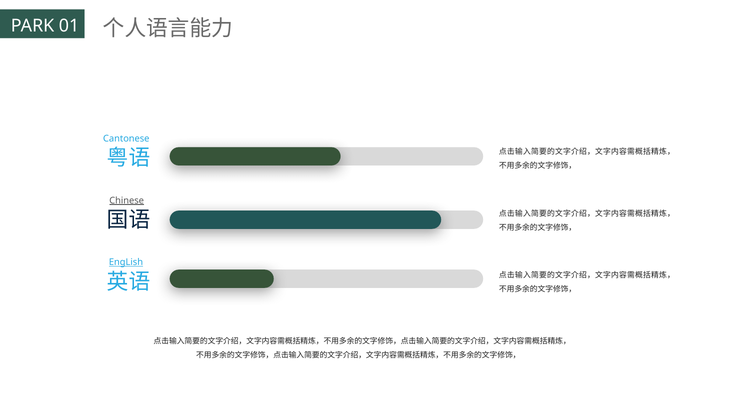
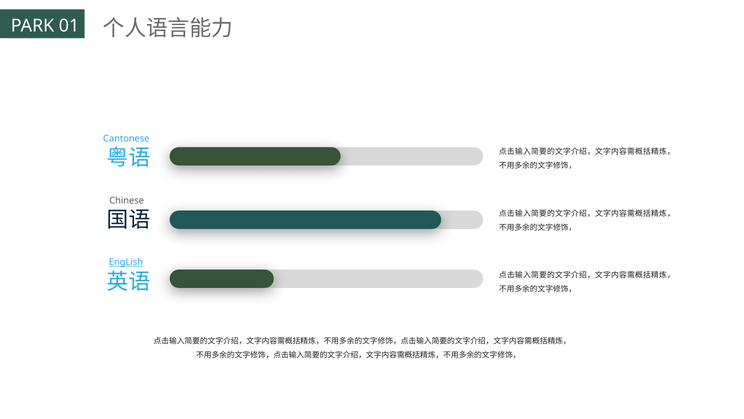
Chinese underline: present -> none (127, 200)
